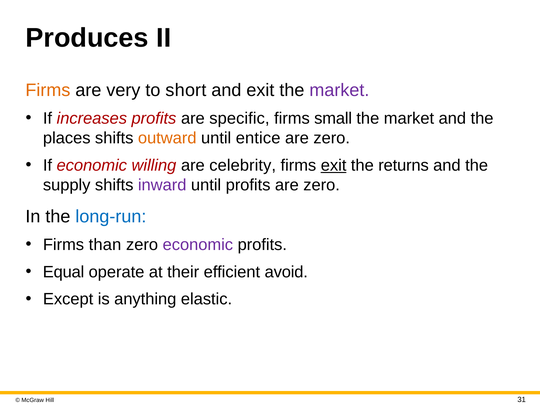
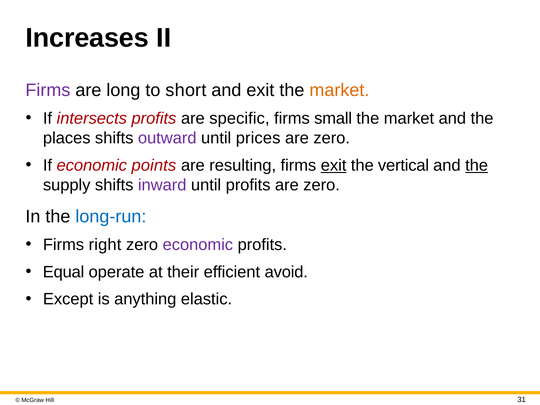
Produces: Produces -> Increases (87, 38)
Firms colour: orange -> purple (48, 90)
very: very -> long (124, 90)
market colour: purple -> orange (340, 90)
increases: increases -> intersects (92, 118)
outward colour: orange -> purple (167, 138)
entice: entice -> prices (258, 138)
willing: willing -> points (154, 165)
celebrity: celebrity -> resulting (243, 165)
returns: returns -> vertical (404, 165)
the underline: none -> present (477, 165)
than: than -> right (105, 245)
